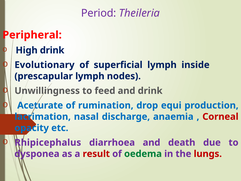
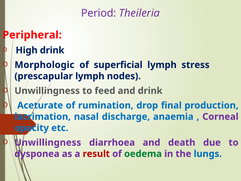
Evolutionary: Evolutionary -> Morphologic (44, 65)
inside: inside -> stress (196, 65)
equi: equi -> final (171, 105)
Corneal colour: red -> purple (220, 117)
Rhipicephalus: Rhipicephalus -> Unwillingness (48, 142)
lungs colour: red -> blue (208, 154)
